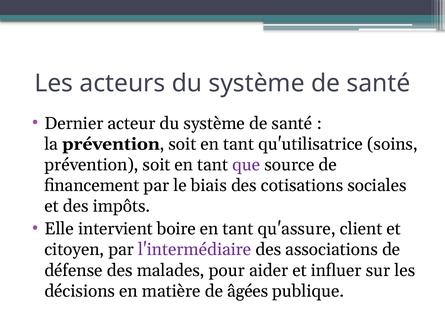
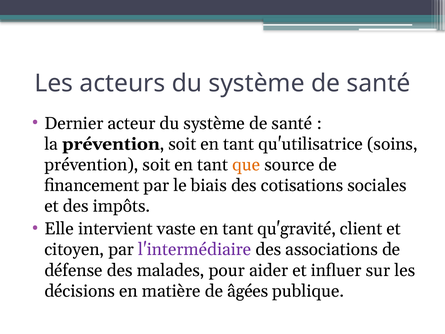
que colour: purple -> orange (246, 165)
boire: boire -> vaste (176, 229)
qu'assure: qu'assure -> qu'gravité (297, 229)
